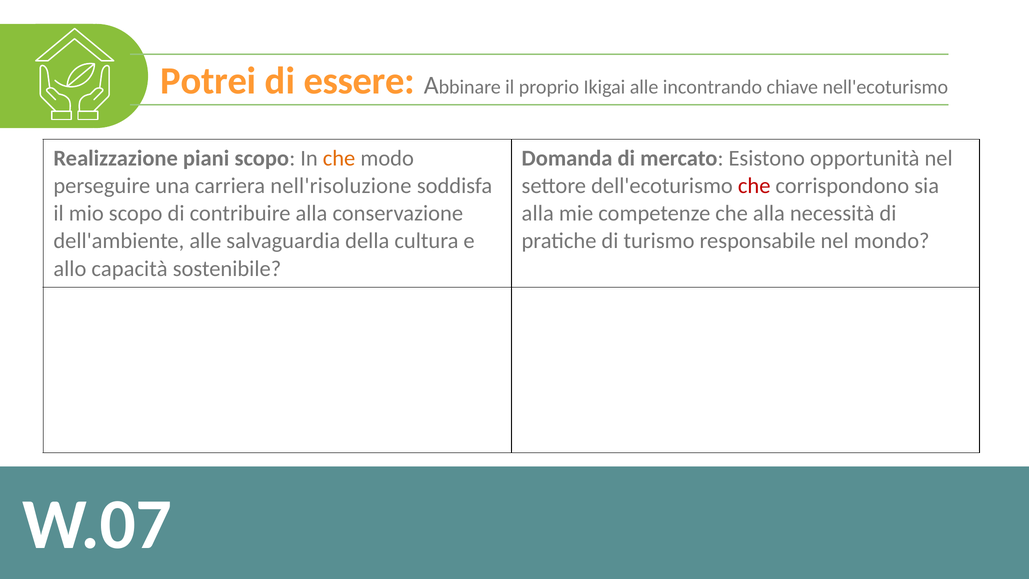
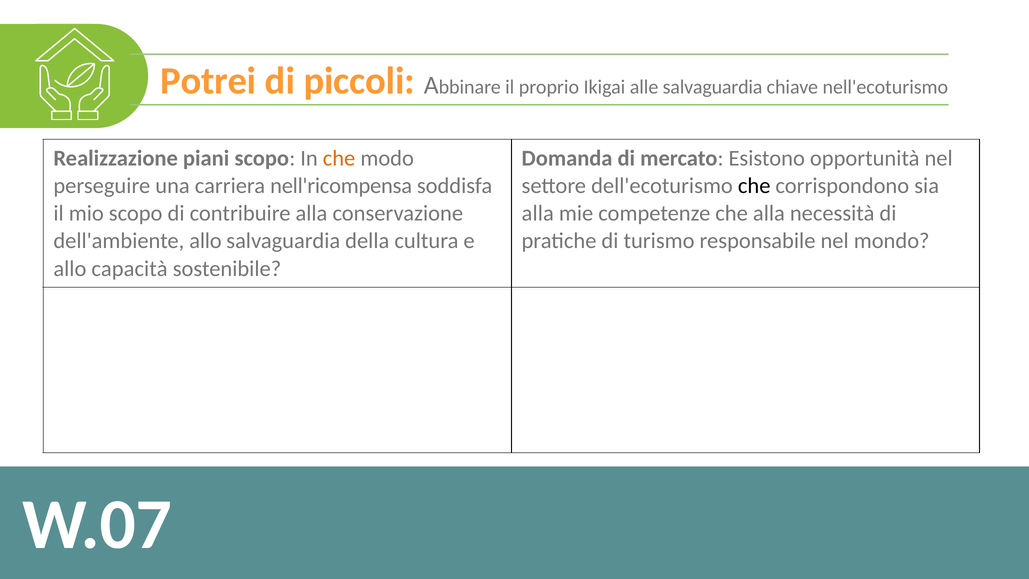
essere: essere -> piccoli (359, 81)
alle incontrando: incontrando -> salvaguardia (713, 87)
nell'risoluzione: nell'risoluzione -> nell'ricompensa (341, 186)
che colour: red -> black (754, 186)
dell'ambiente alle: alle -> allo (205, 241)
